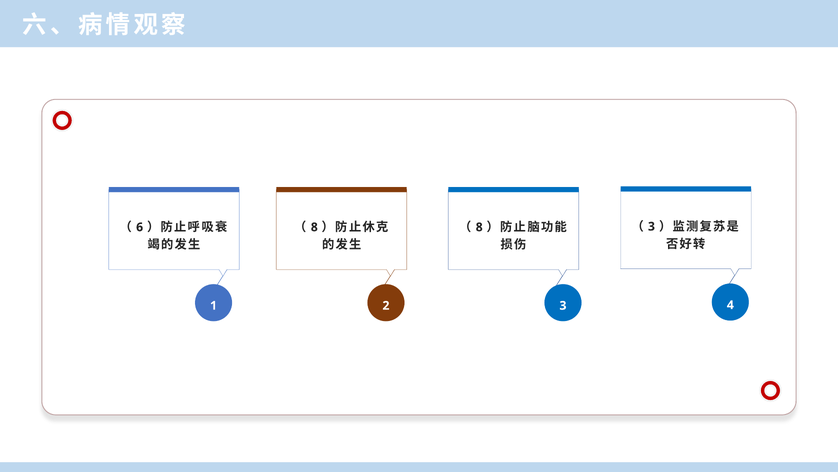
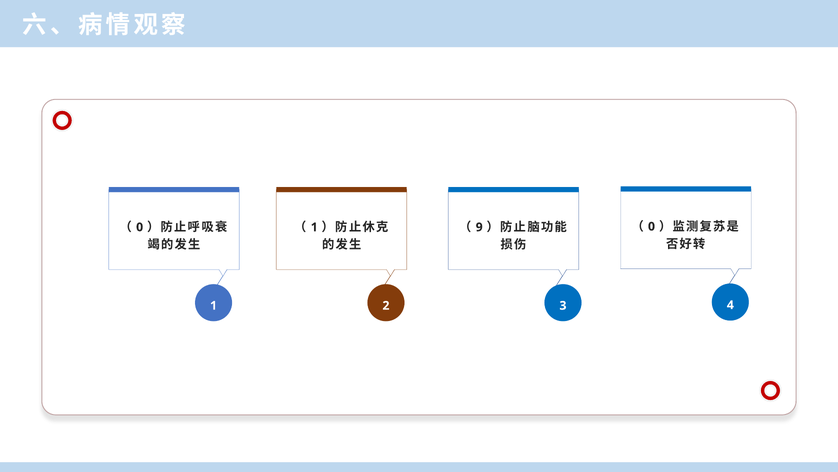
3: 3 -> 0 (651, 226)
6: 6 -> 0 (140, 227)
8: 8 -> 1 (314, 227)
8: 8 -> 9 (479, 227)
